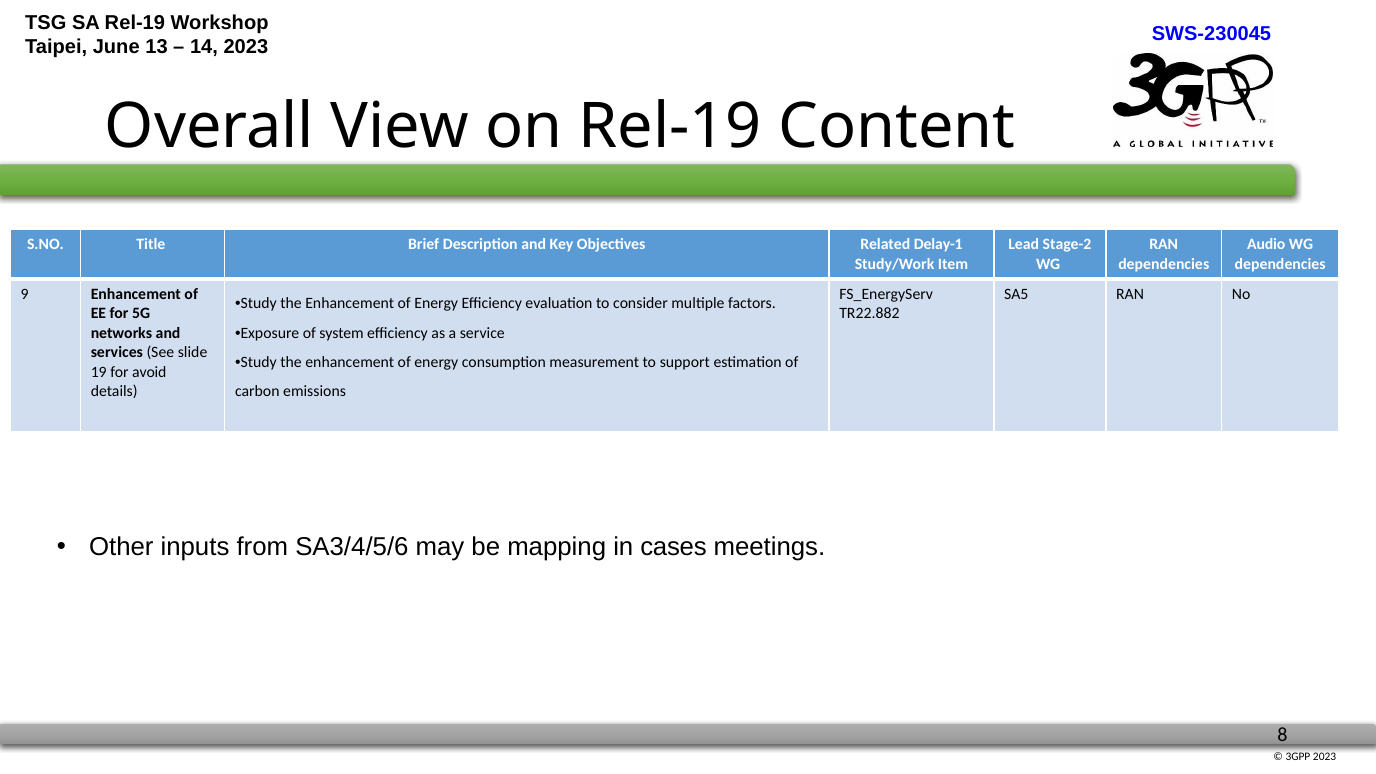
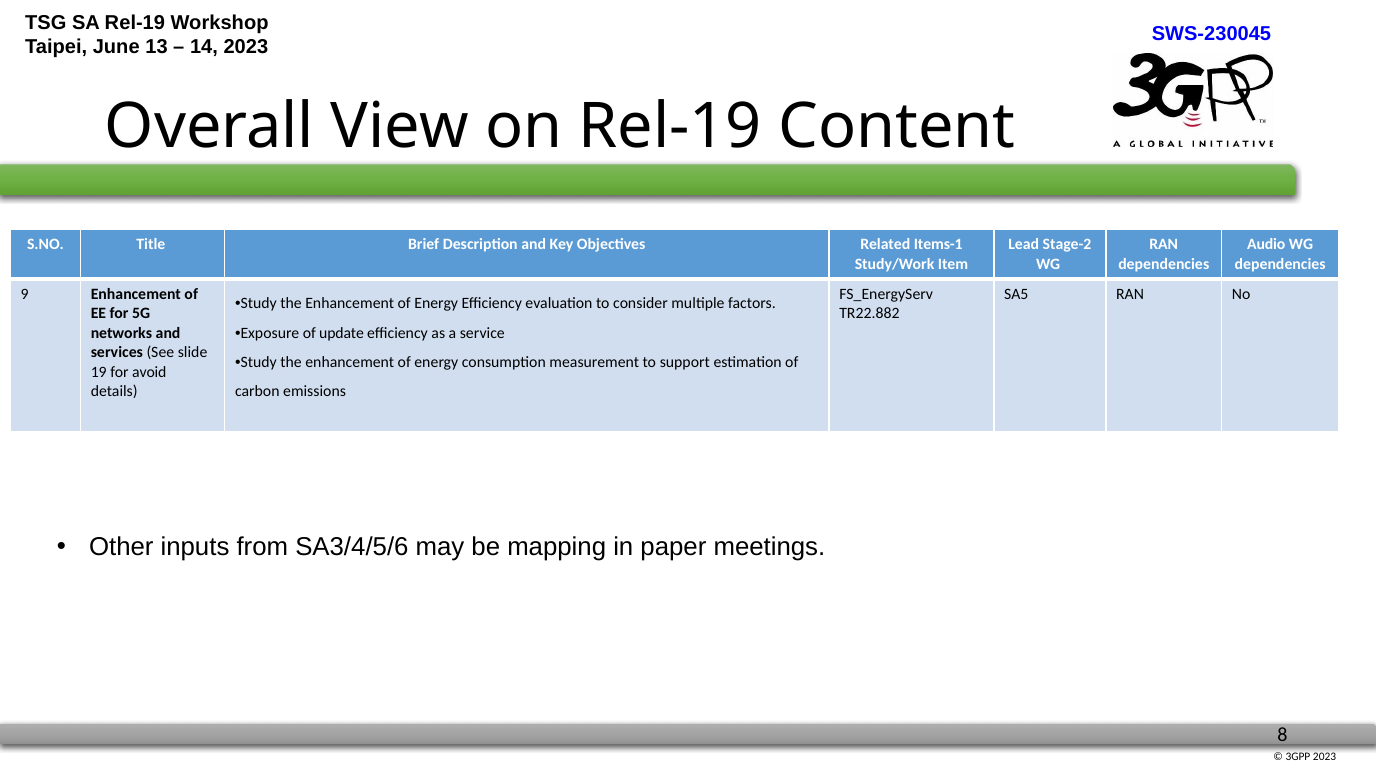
Delay-1: Delay-1 -> Items-1 (938, 245)
system: system -> update (342, 333)
cases: cases -> paper (673, 547)
